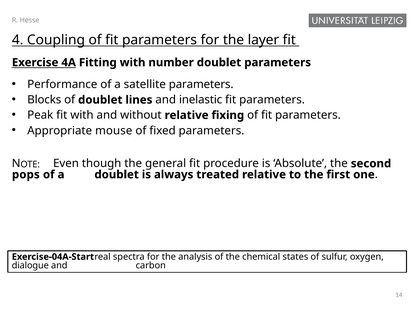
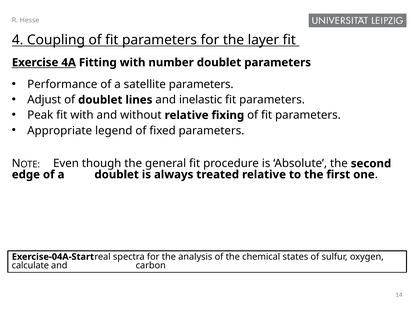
Blocks: Blocks -> Adjust (44, 100)
mouse: mouse -> legend (114, 131)
pops: pops -> edge (26, 175)
dialogue: dialogue -> calculate (30, 266)
